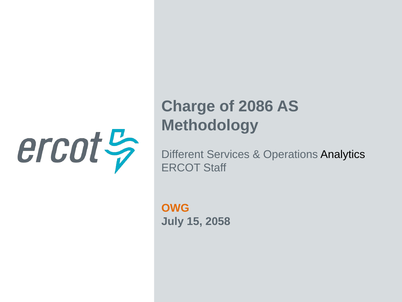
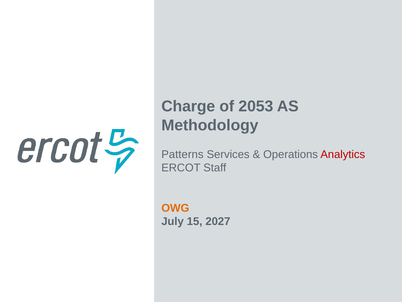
2086: 2086 -> 2053 (256, 106)
Different: Different -> Patterns (182, 154)
Analytics colour: black -> red (343, 154)
2058: 2058 -> 2027 (218, 221)
